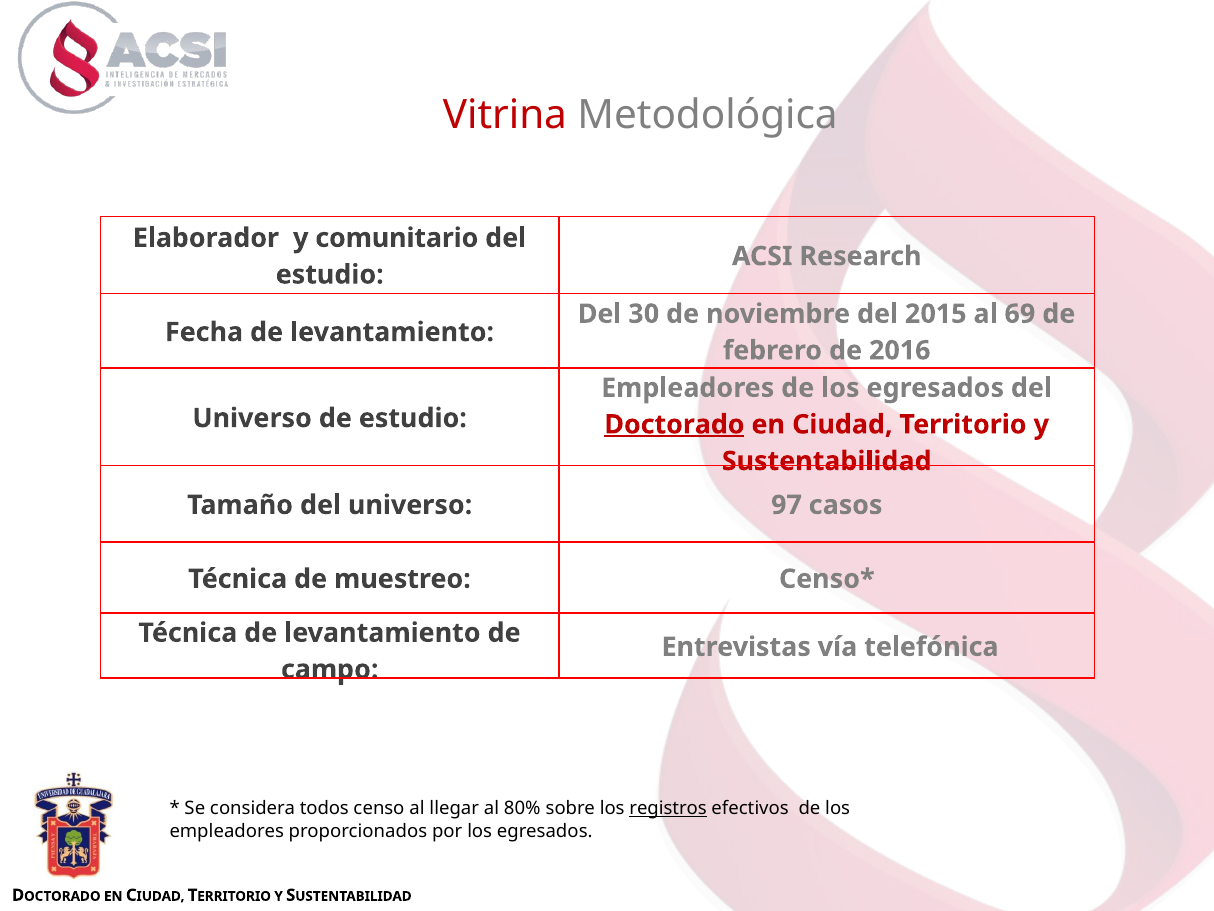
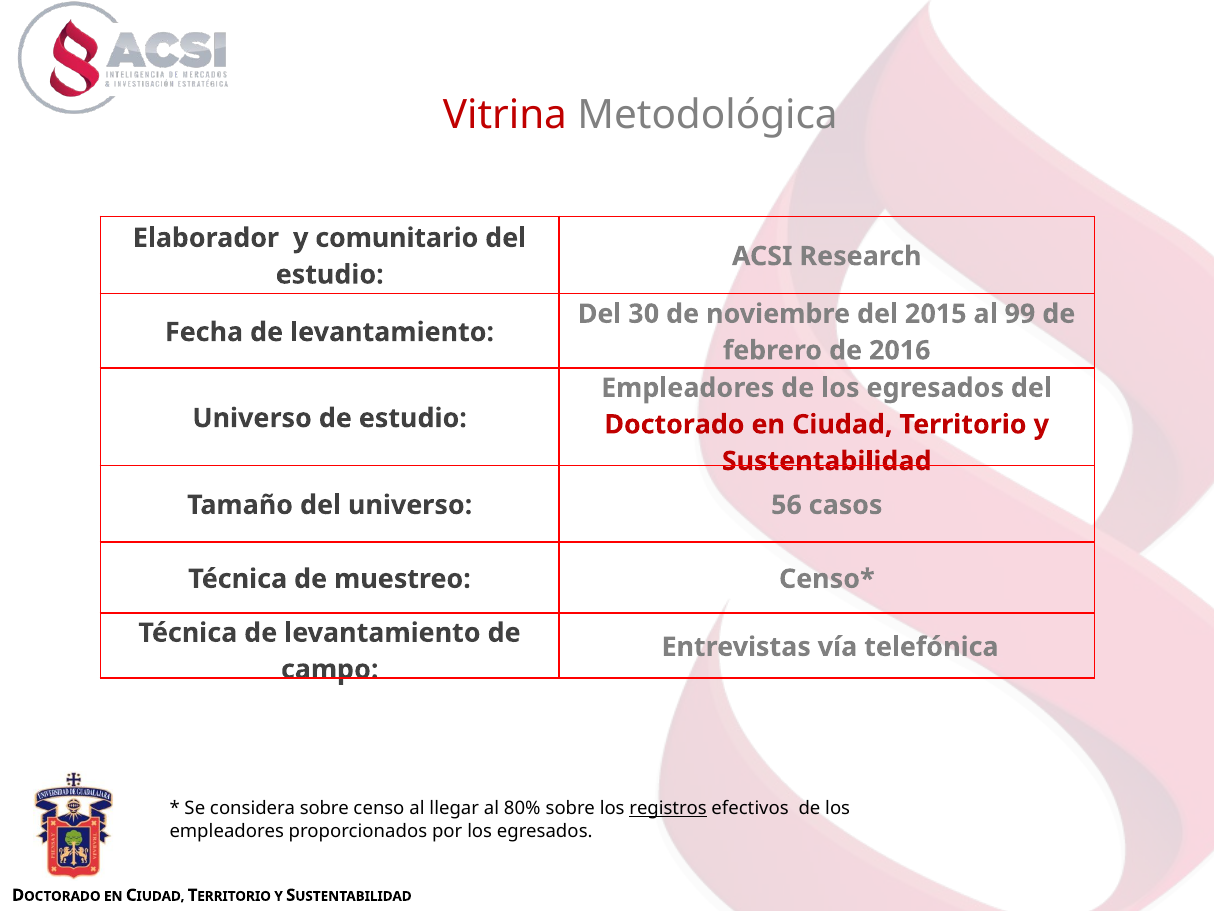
69: 69 -> 99 (1020, 314)
Doctorado underline: present -> none (674, 424)
97: 97 -> 56 (786, 505)
considera todos: todos -> sobre (324, 808)
